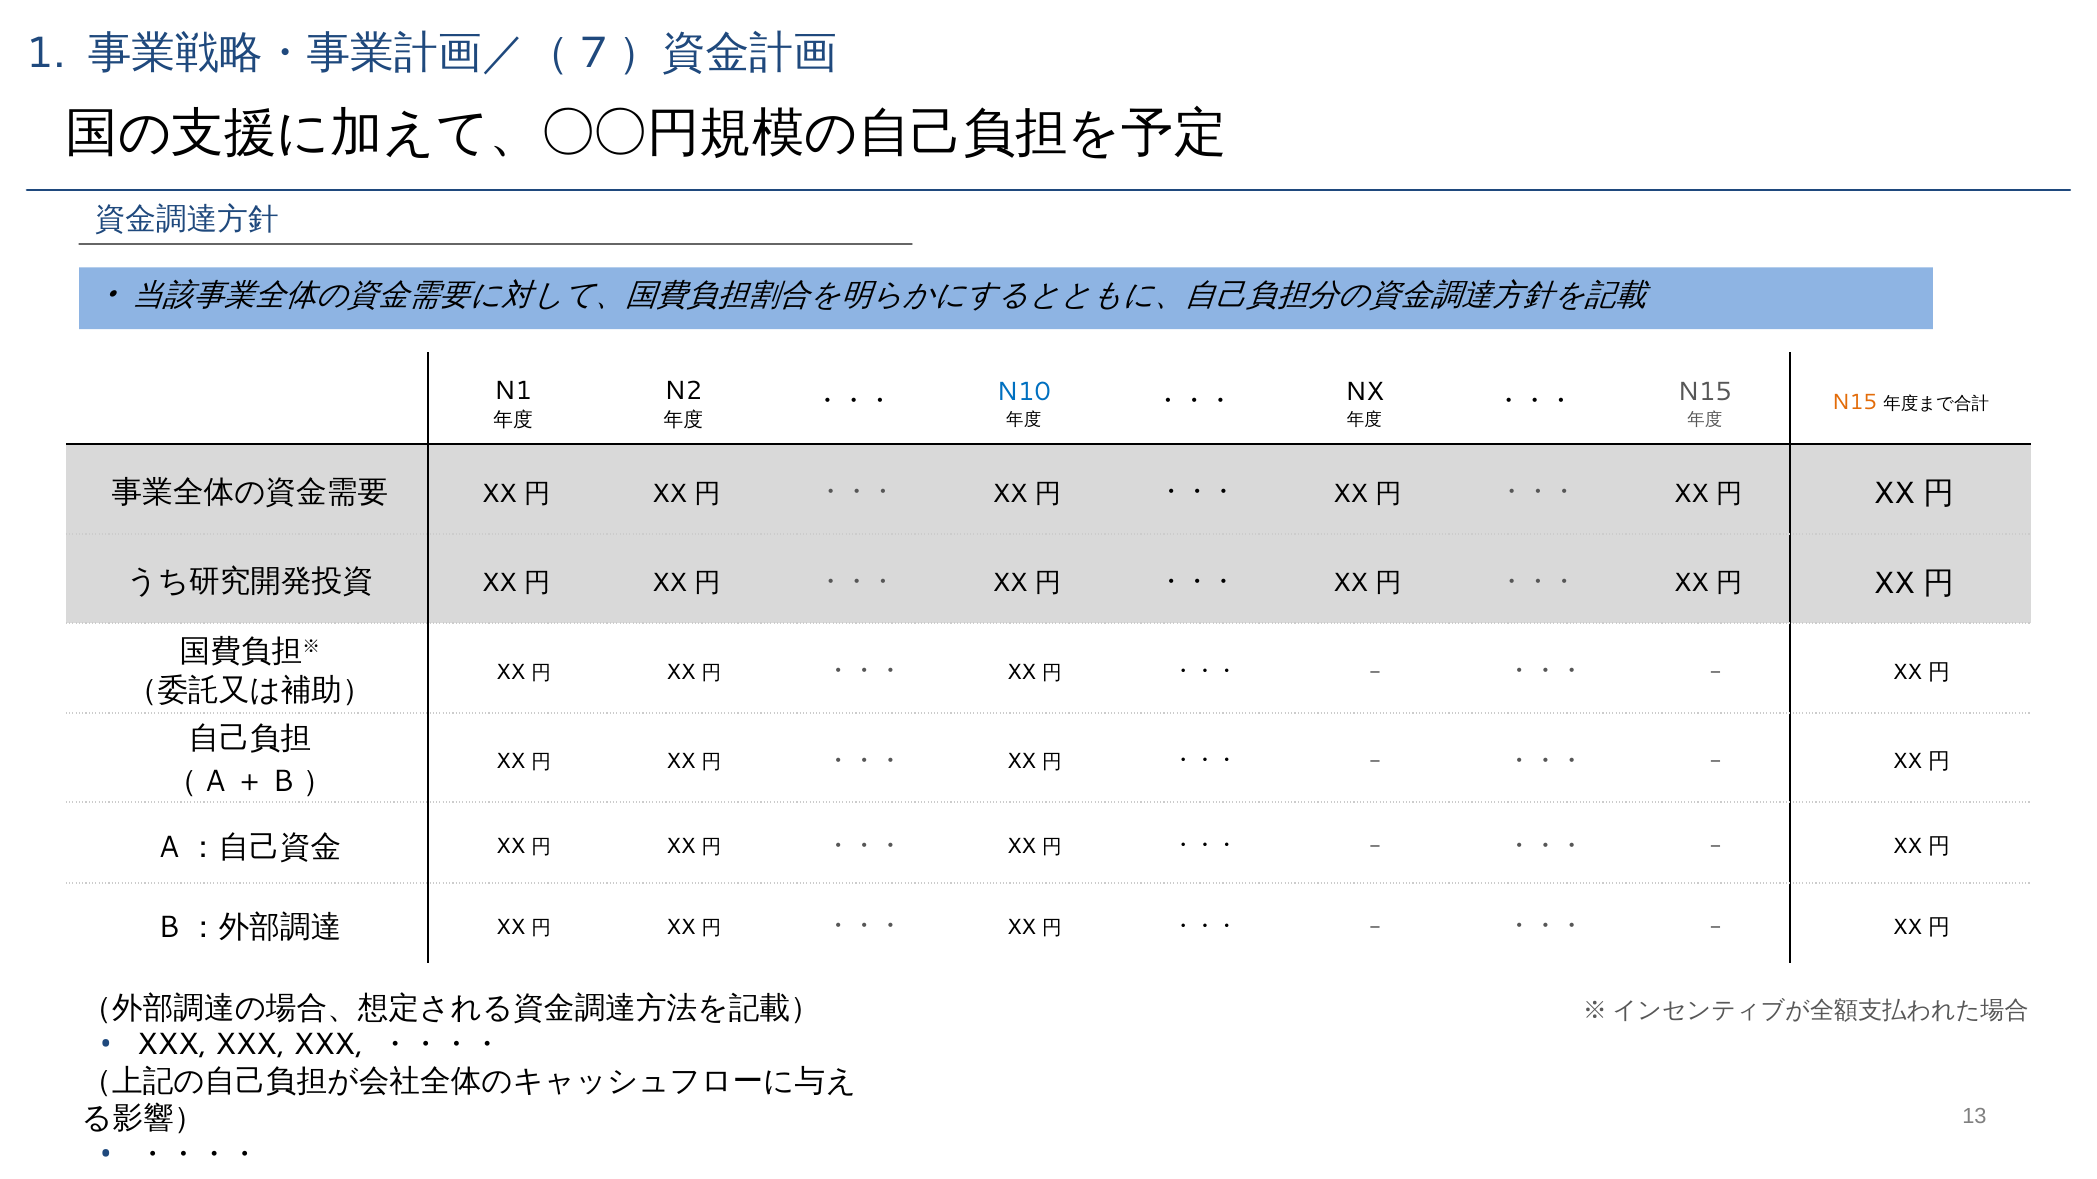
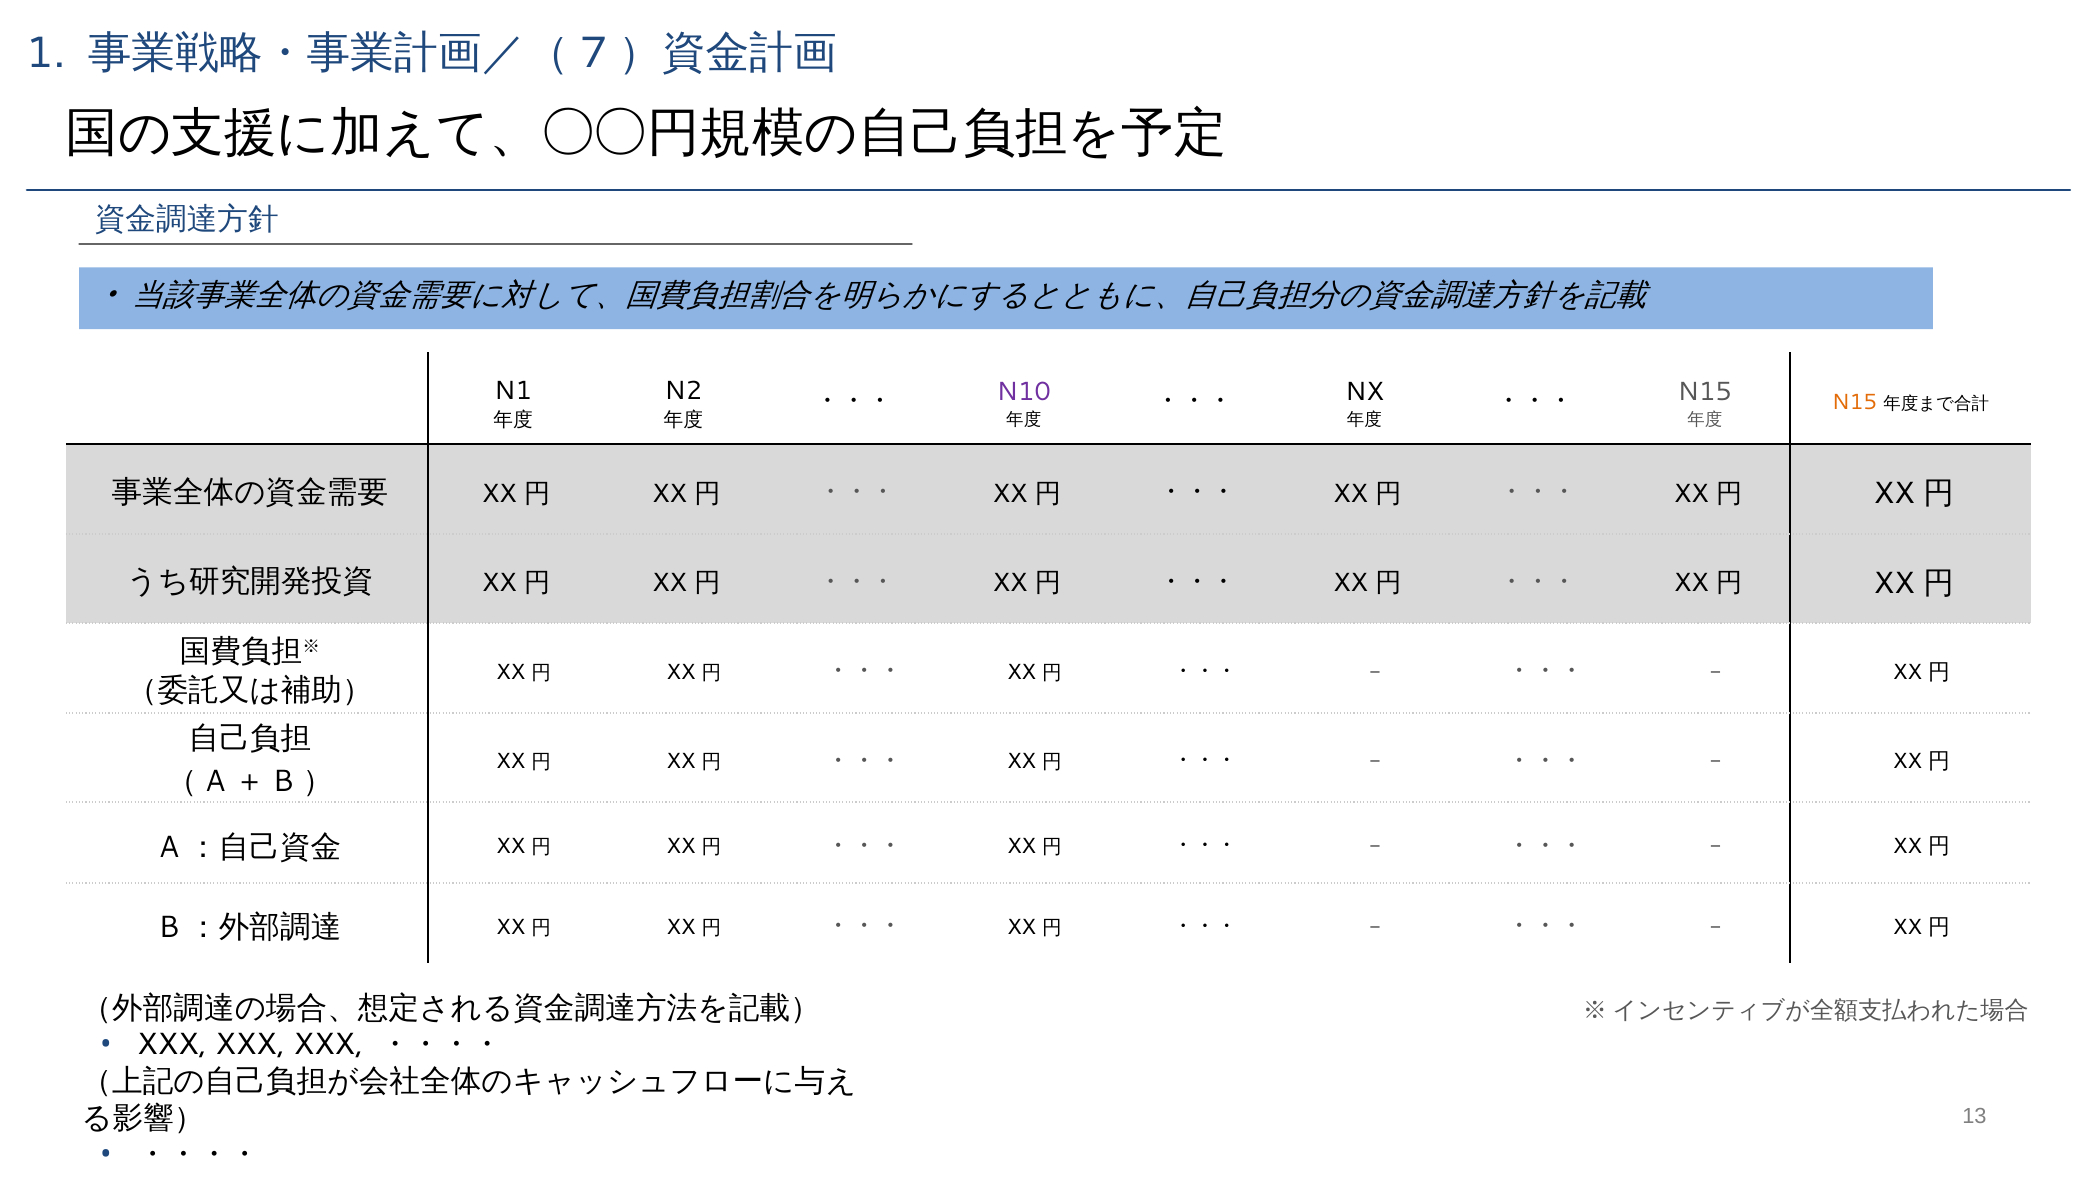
N10 colour: blue -> purple (1024, 392)
